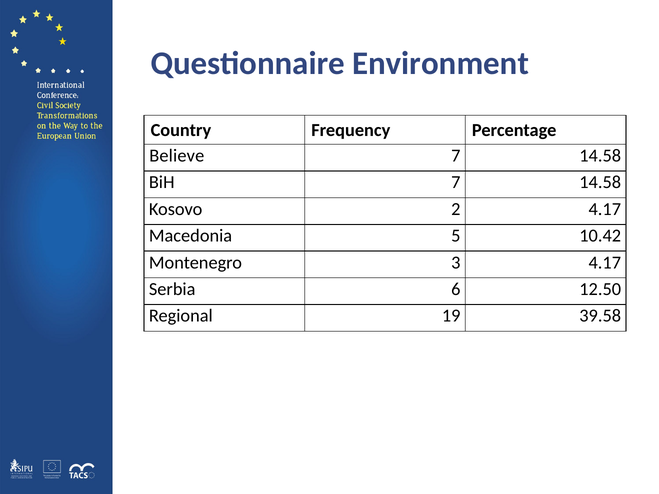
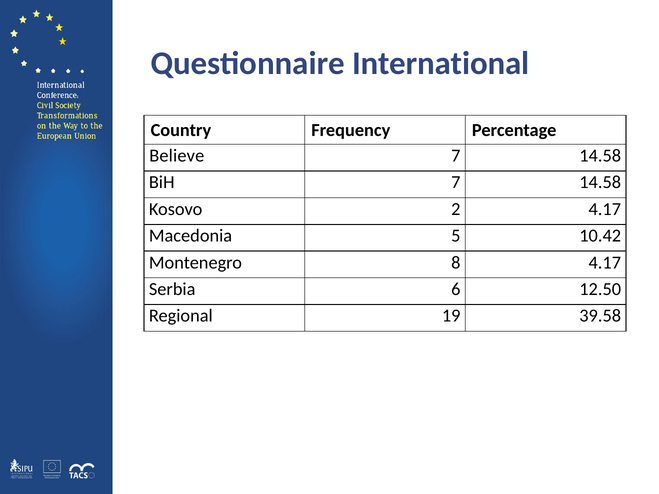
Environment: Environment -> International (441, 63)
3: 3 -> 8 (456, 263)
